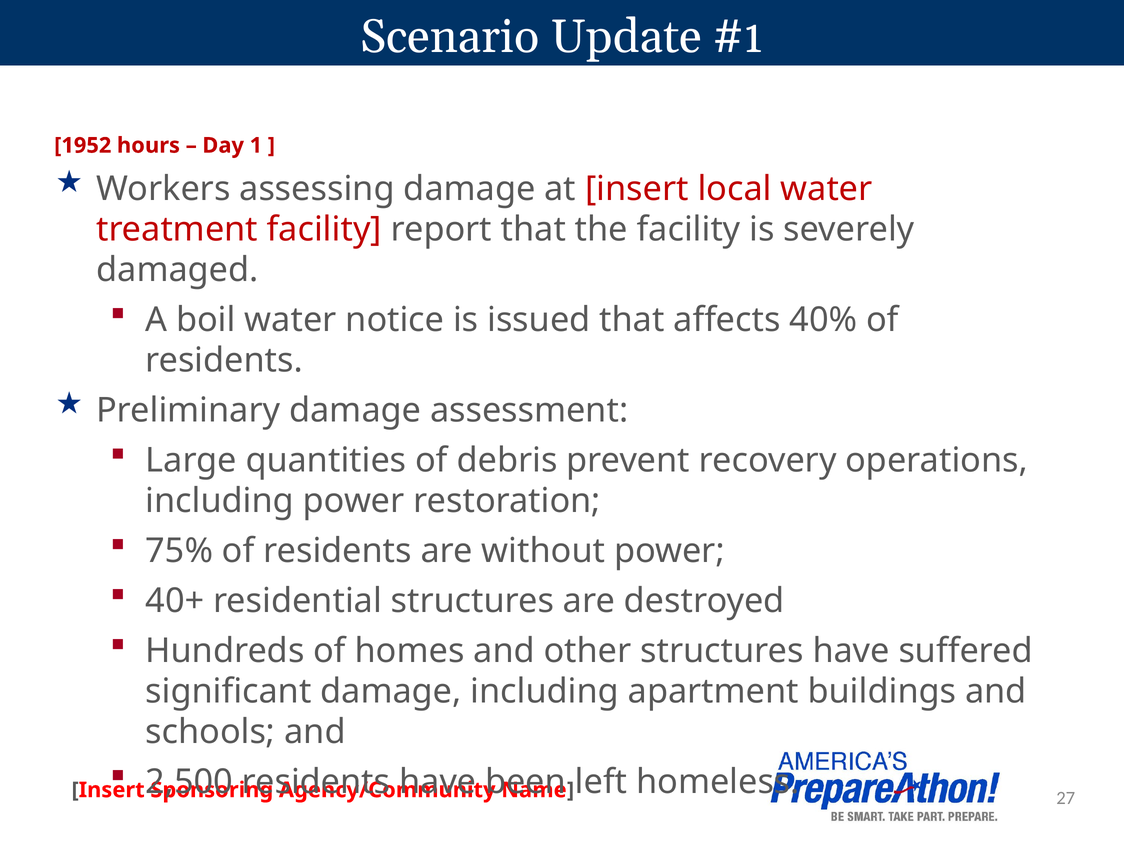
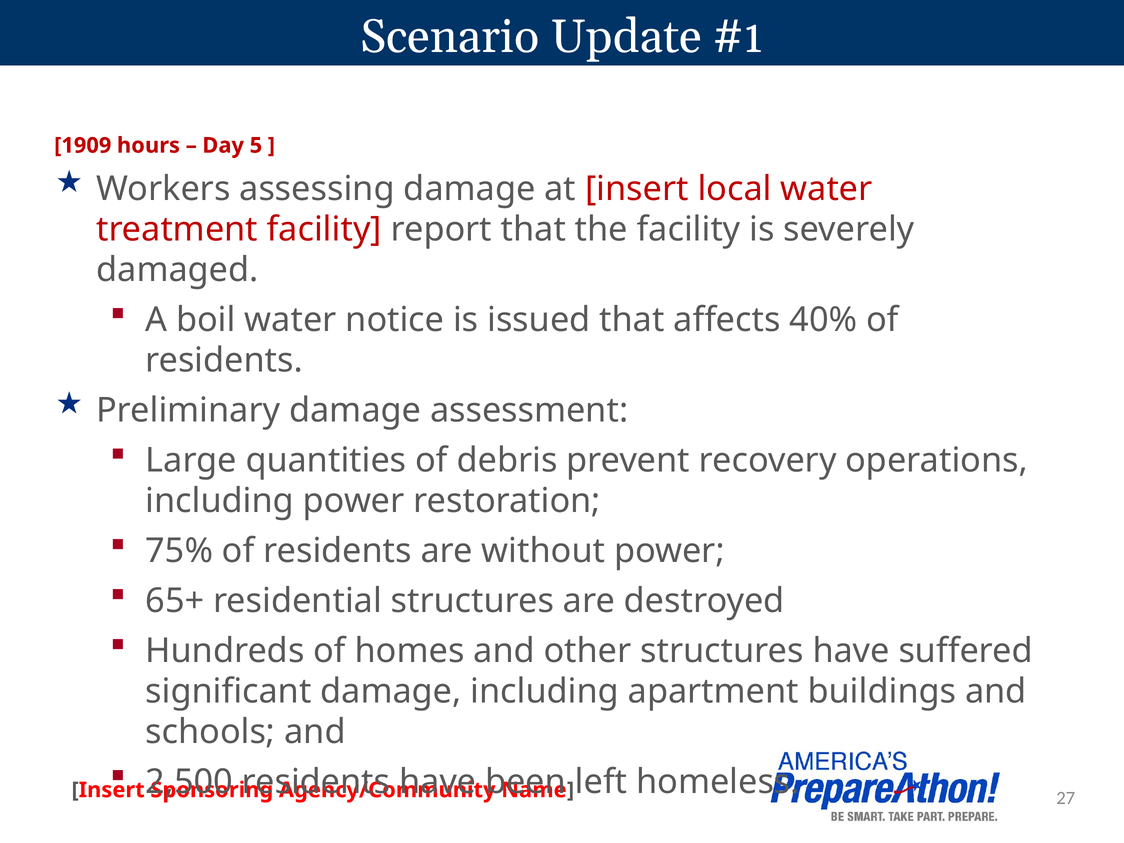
1952: 1952 -> 1909 (83, 146)
1: 1 -> 5 (256, 146)
40+: 40+ -> 65+ (175, 601)
